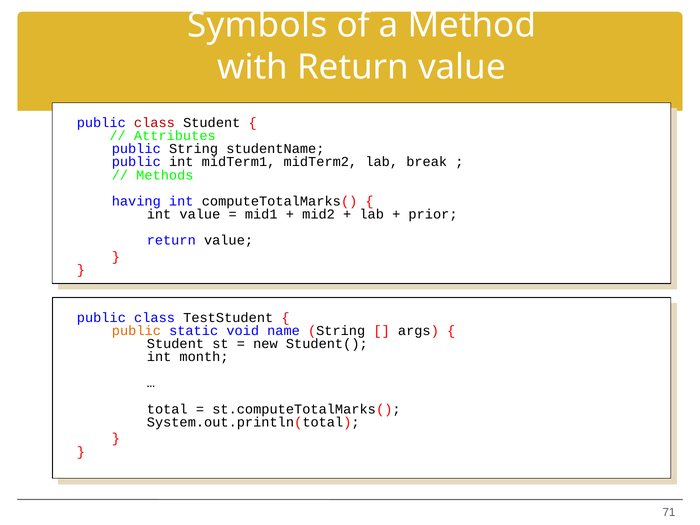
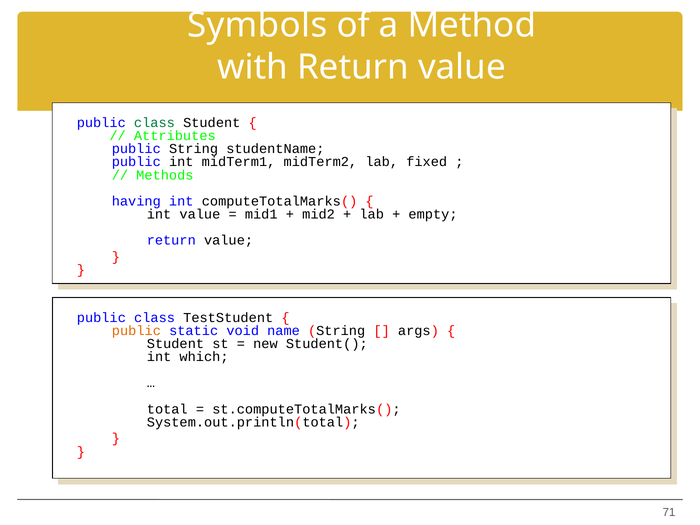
class colour: red -> green (154, 123)
break: break -> fixed (427, 162)
prior: prior -> empty (433, 214)
month: month -> which (204, 357)
